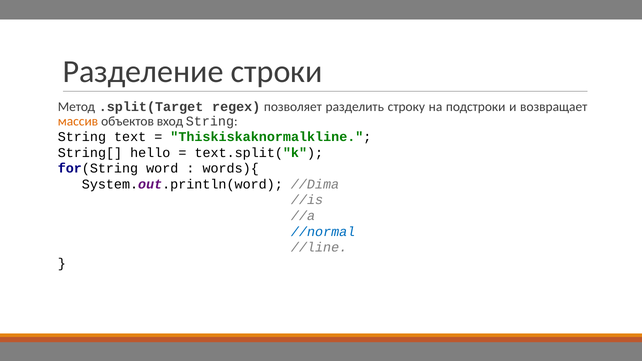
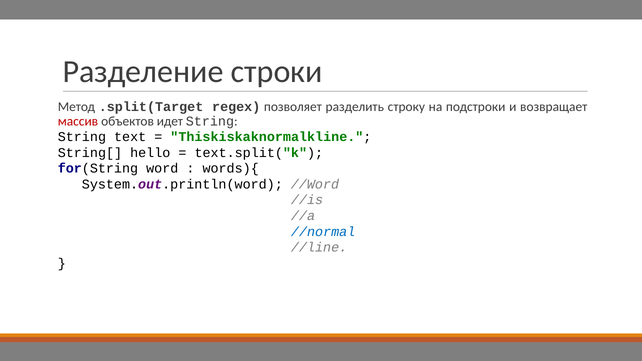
массив colour: orange -> red (78, 121)
вход: вход -> идет (170, 121)
//Dima: //Dima -> //Word (315, 184)
